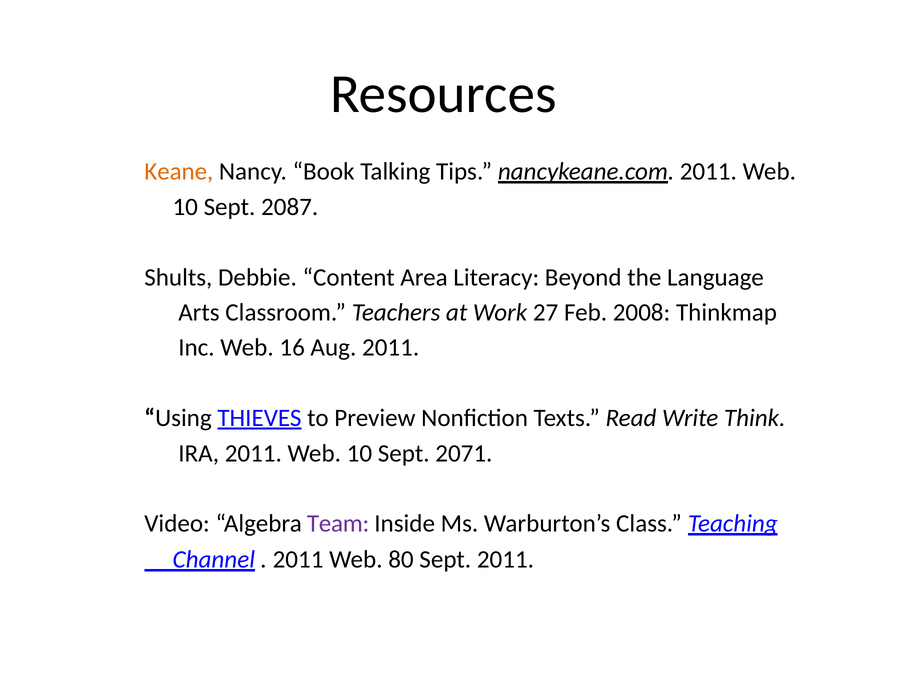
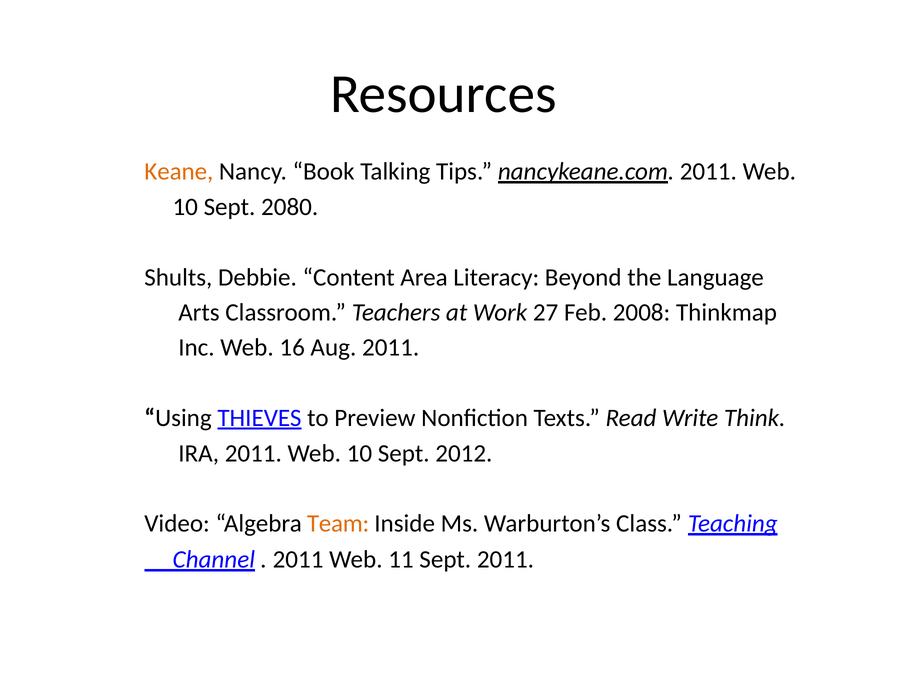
2087: 2087 -> 2080 (290, 207)
2071: 2071 -> 2012 (464, 454)
Team colour: purple -> orange (338, 524)
80: 80 -> 11 (401, 560)
